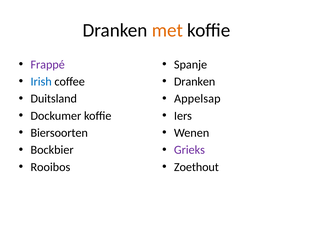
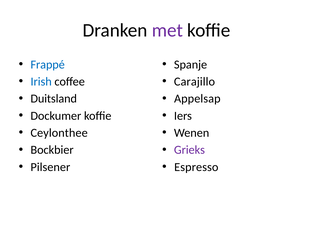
met colour: orange -> purple (167, 30)
Frappé colour: purple -> blue (48, 64)
Dranken: Dranken -> Carajillo (194, 82)
Biersoorten: Biersoorten -> Ceylonthee (59, 133)
Rooibos: Rooibos -> Pilsener (50, 167)
Zoethout: Zoethout -> Espresso (196, 167)
